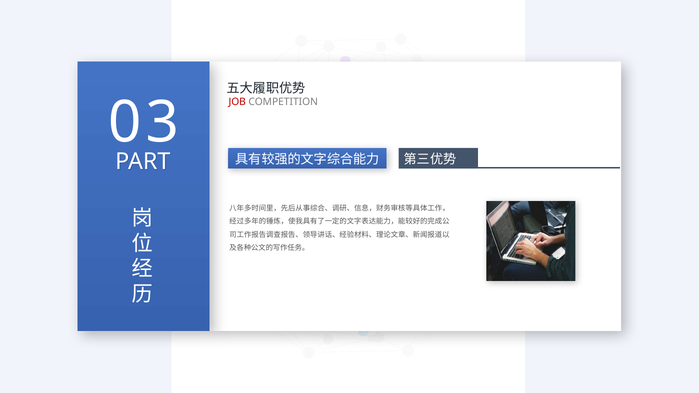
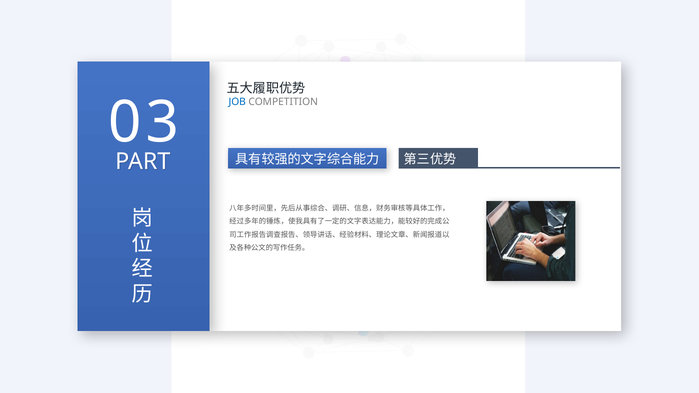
JOB colour: red -> blue (237, 102)
